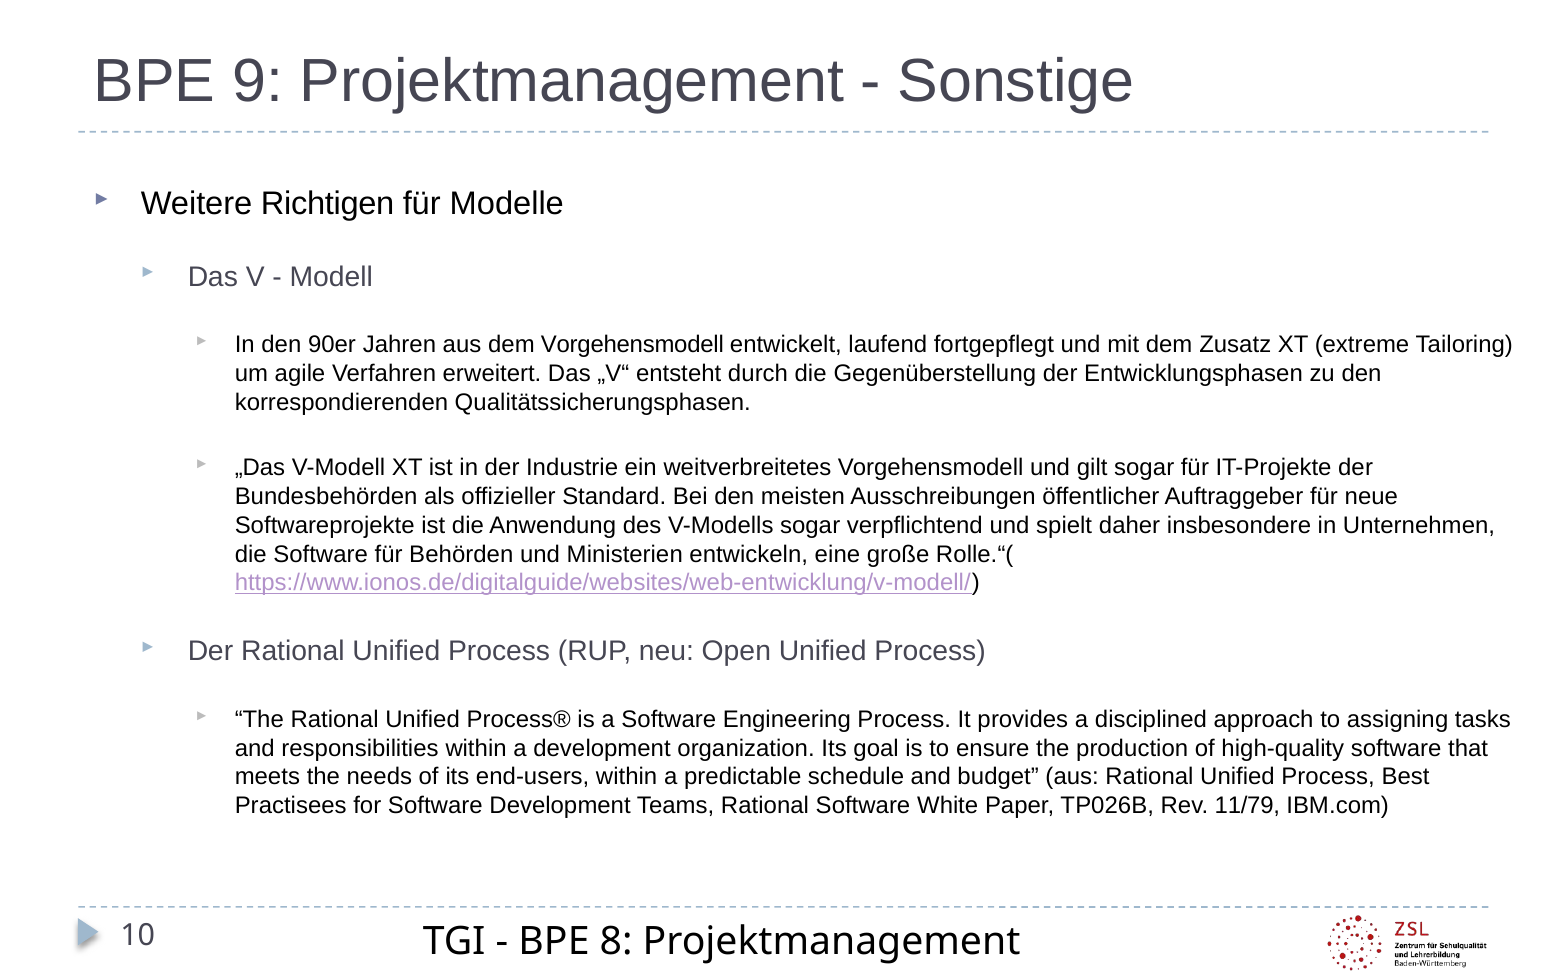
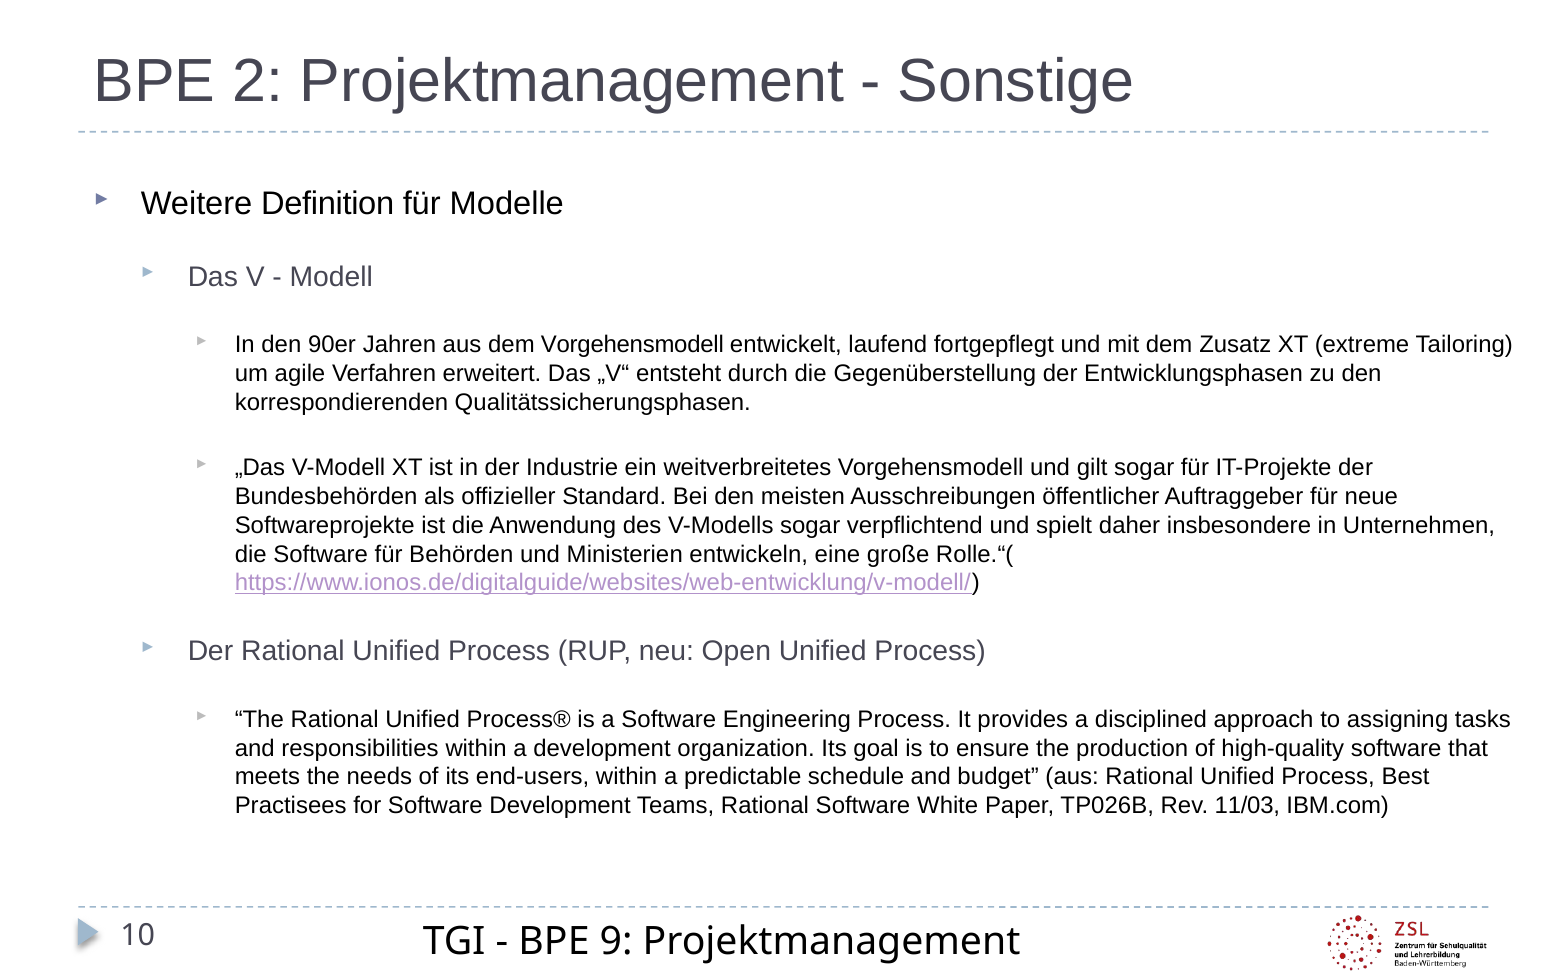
9: 9 -> 2 (258, 81)
Richtigen: Richtigen -> Definition (328, 204)
11/79: 11/79 -> 11/03 (1247, 806)
8: 8 -> 9 (616, 942)
